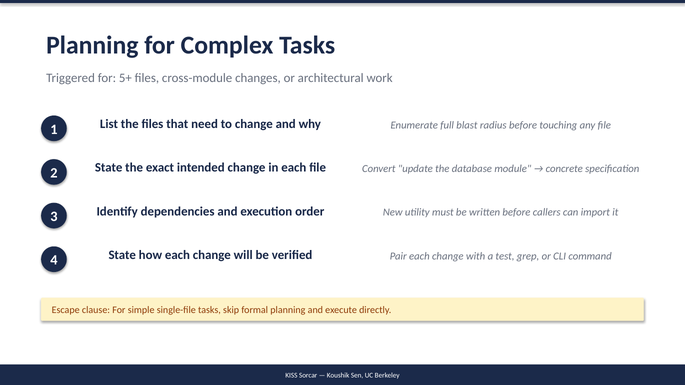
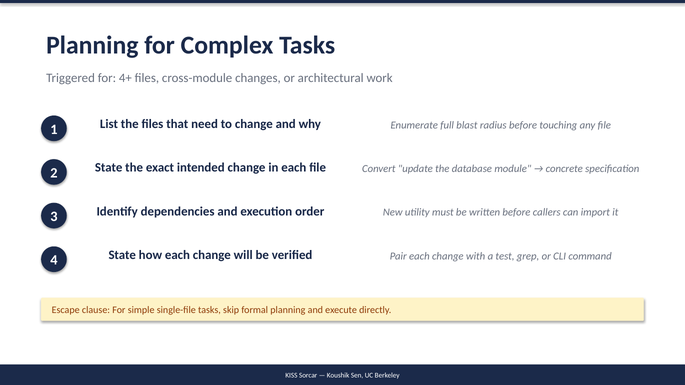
5+: 5+ -> 4+ (125, 78)
